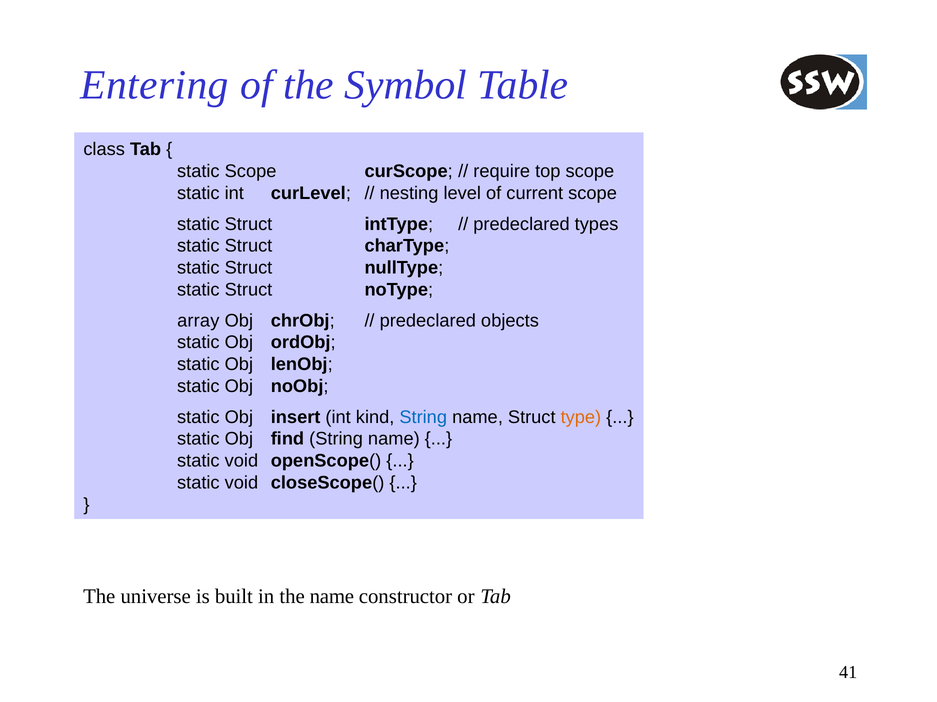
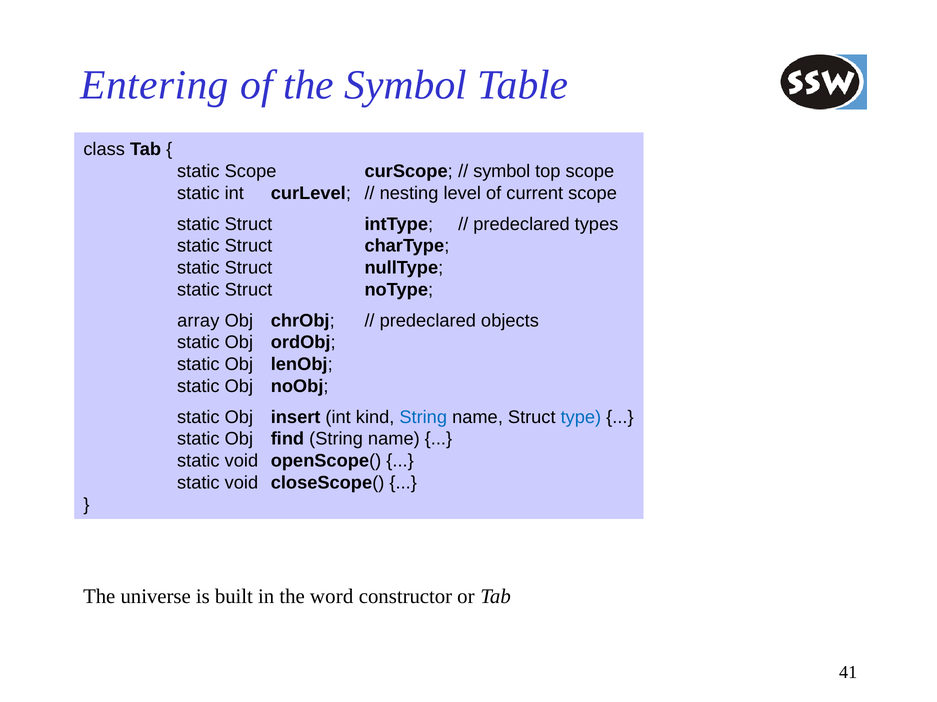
require: require -> symbol (502, 171)
type colour: orange -> blue (581, 418)
the name: name -> word (332, 597)
